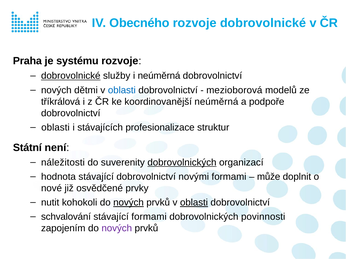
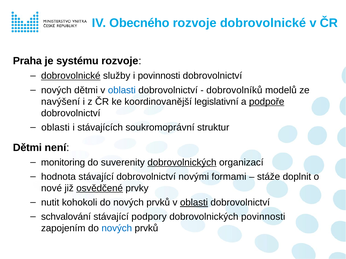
i neúměrná: neúměrná -> povinnosti (159, 76)
mezioborová: mezioborová -> dobrovolníků (234, 90)
tříkrálová: tříkrálová -> navýšení (61, 102)
koordinovanější neúměrná: neúměrná -> legislativní (216, 102)
podpoře underline: none -> present (267, 102)
profesionalizace: profesionalizace -> soukromoprávní (160, 128)
Státní: Státní -> Dětmi (27, 148)
náležitosti: náležitosti -> monitoring (63, 163)
může: může -> stáže (269, 177)
osvědčené underline: none -> present (100, 189)
nových underline: present -> none (128, 203)
stávající formami: formami -> podpory (149, 217)
nových colour: purple -> blue (117, 229)
